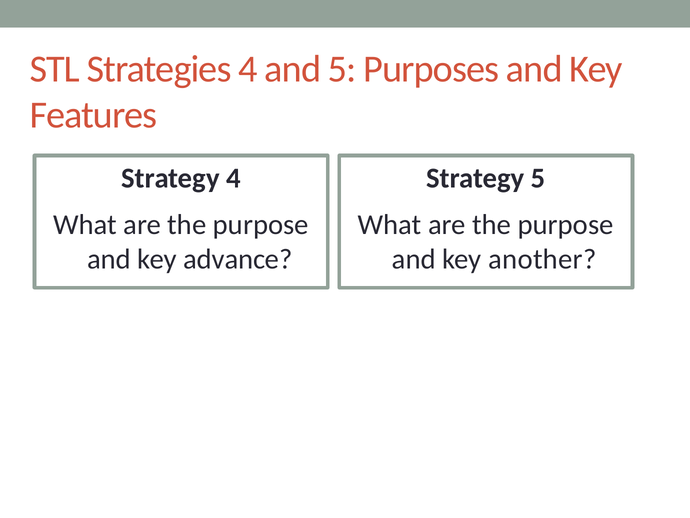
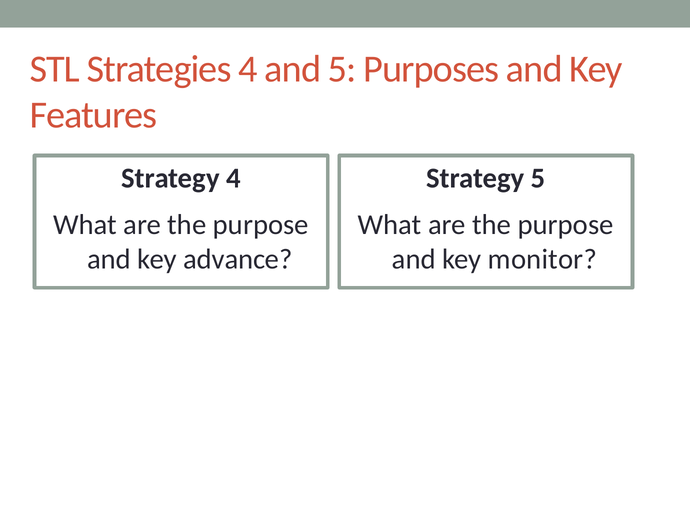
another: another -> monitor (542, 259)
